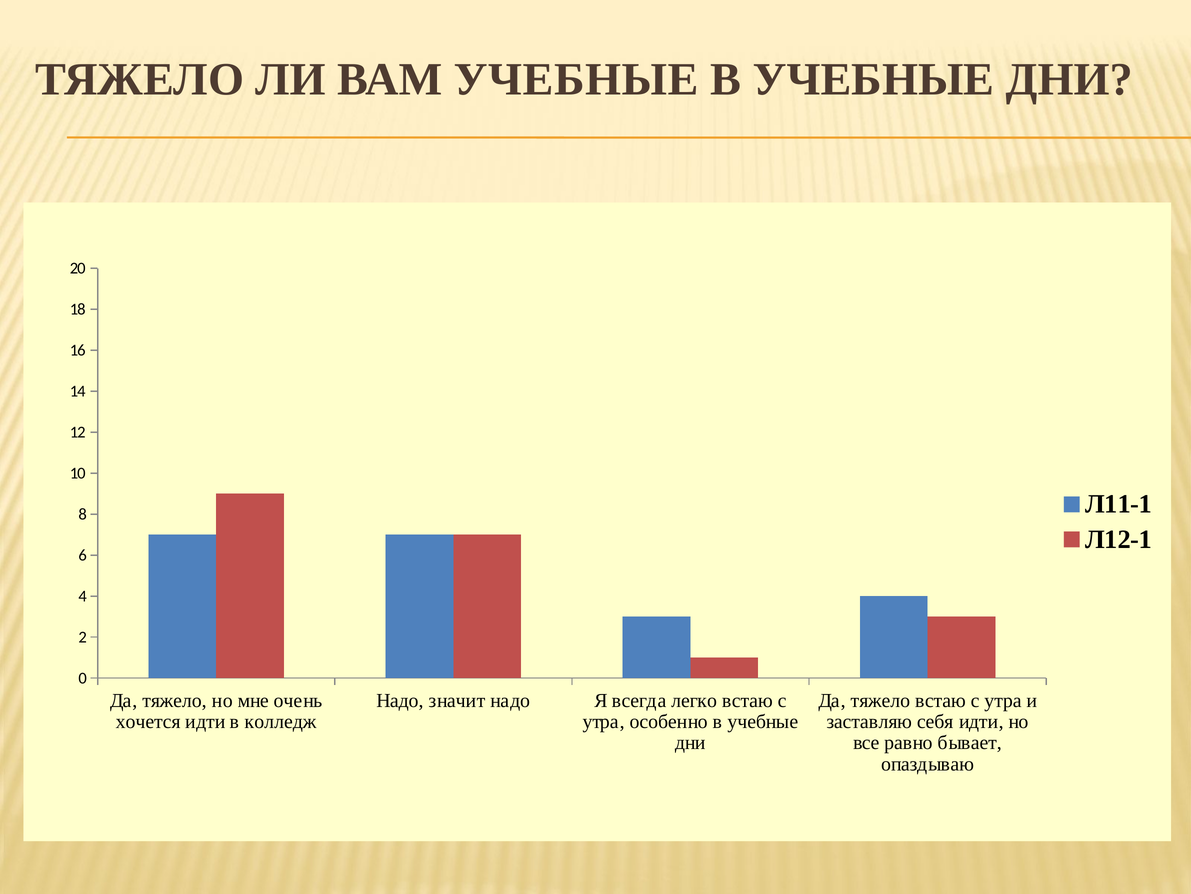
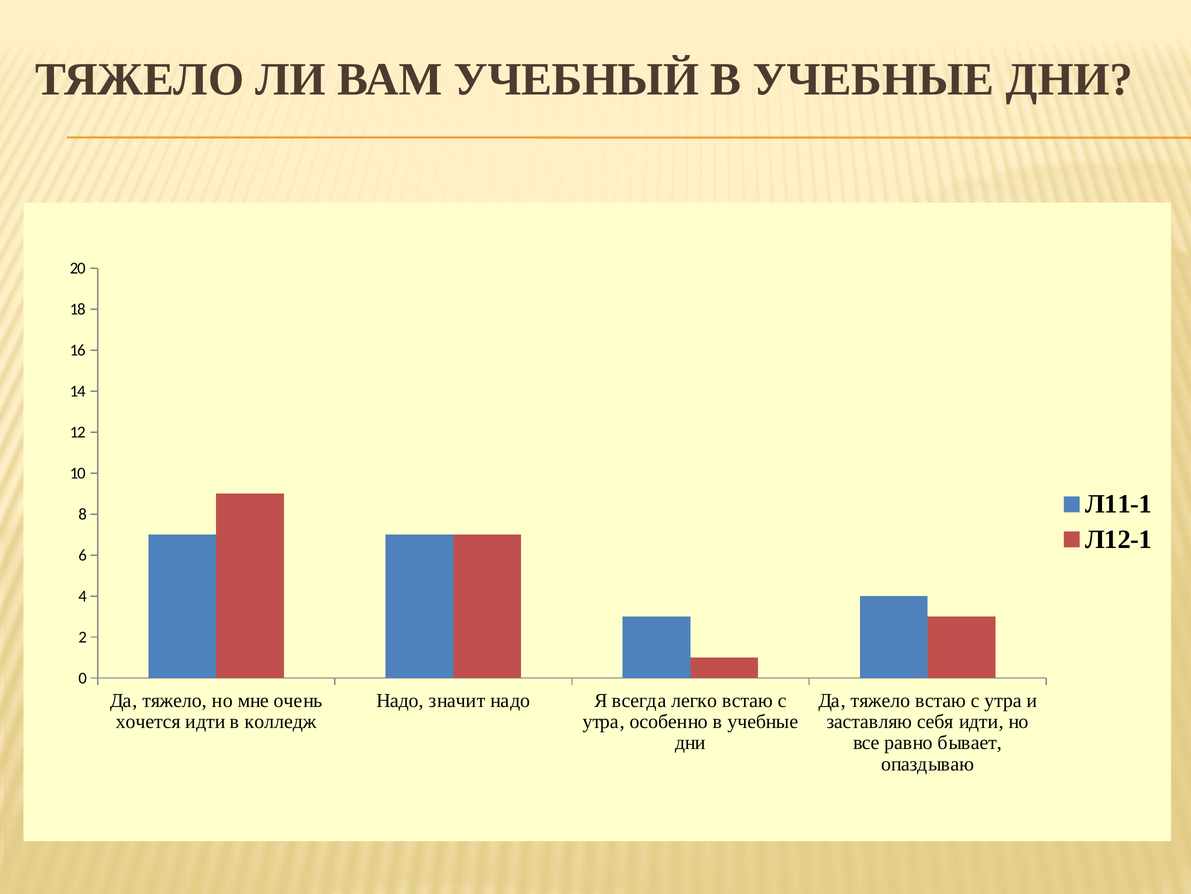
ВАМ УЧЕБНЫЕ: УЧЕБНЫЕ -> УЧЕБНЫЙ (577, 79)
